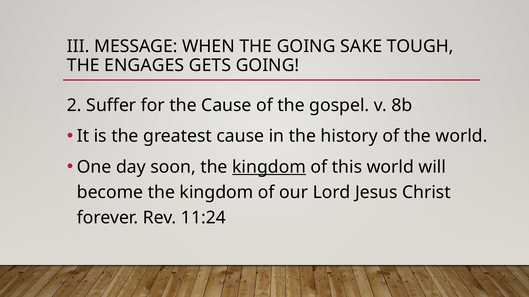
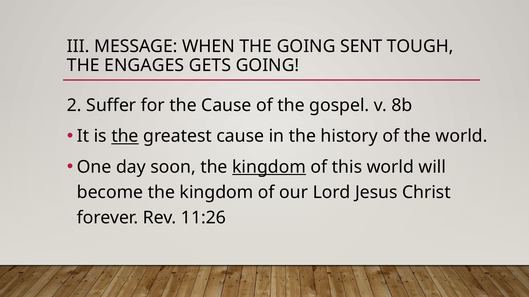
SAKE: SAKE -> SENT (361, 46)
the underline: none -> present (125, 136)
11:24: 11:24 -> 11:26 (203, 218)
